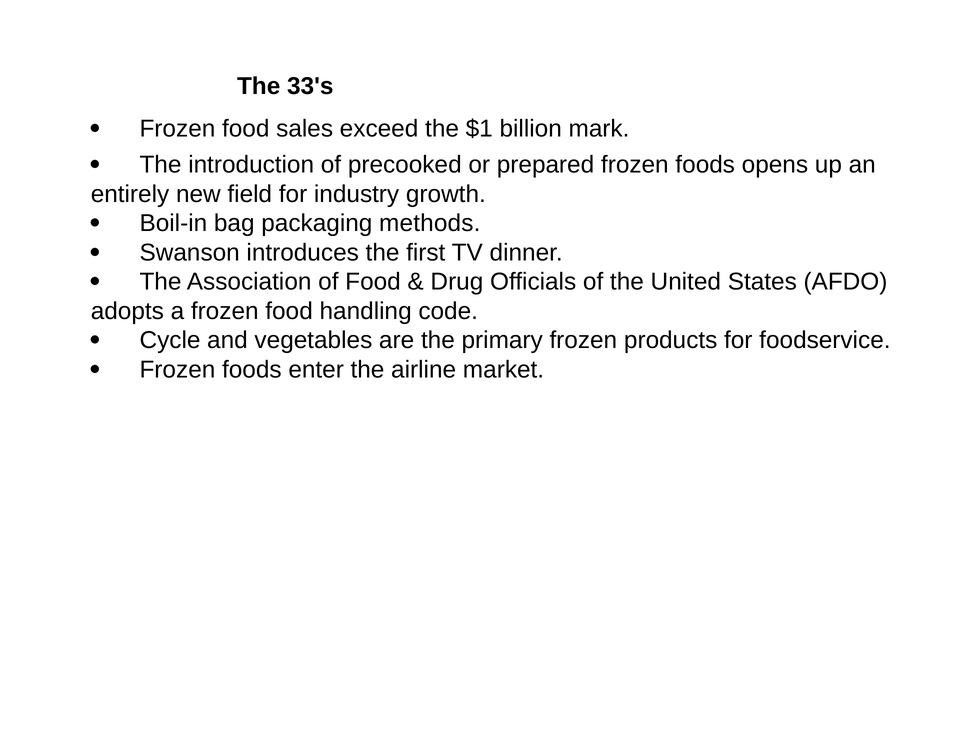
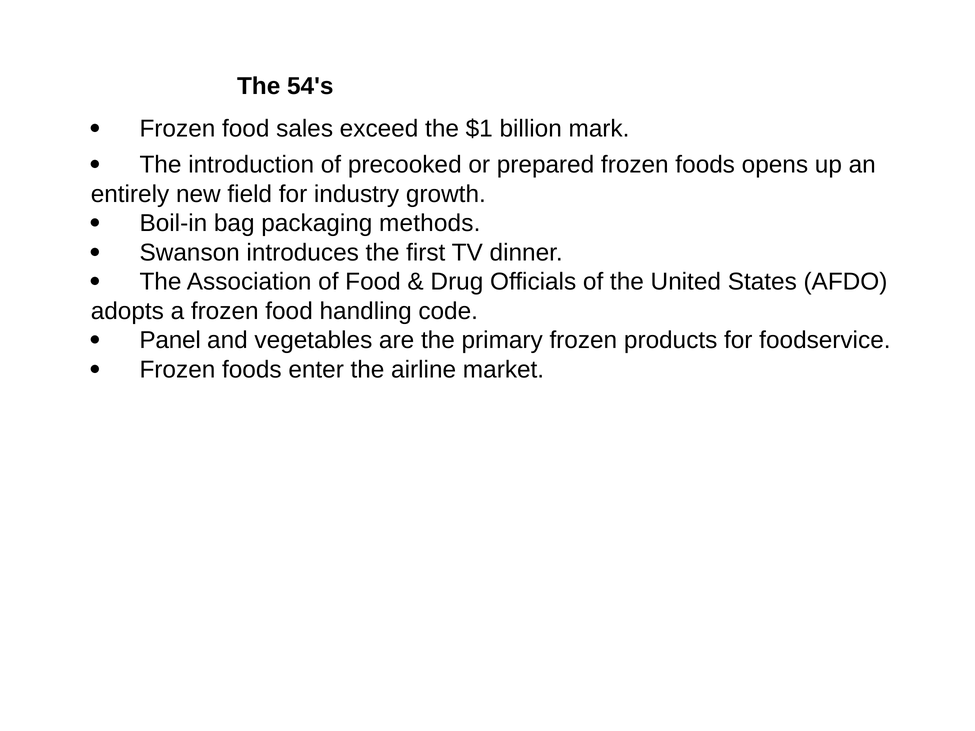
33's: 33's -> 54's (310, 86)
Cycle: Cycle -> Panel (170, 340)
